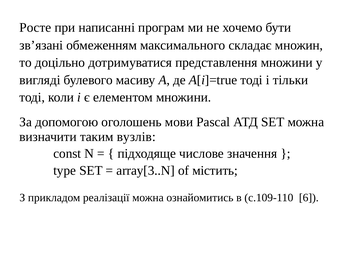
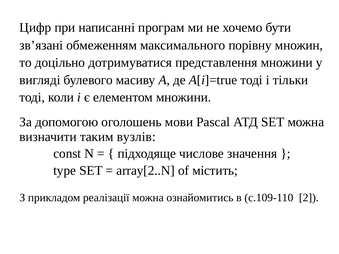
Росте: Росте -> Цифр (35, 27)
складає: складає -> порівну (250, 45)
array[3..N: array[3..N -> array[2..N (146, 171)
6: 6 -> 2 (309, 198)
